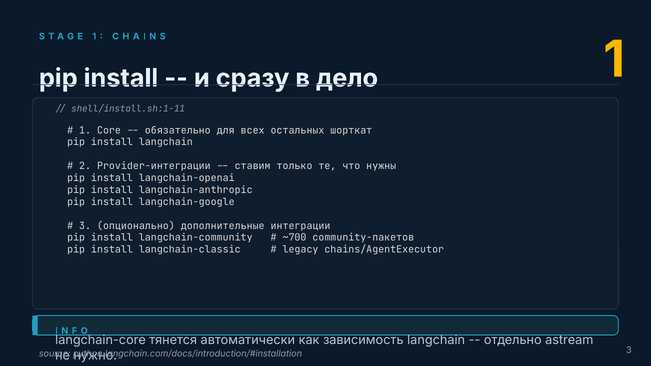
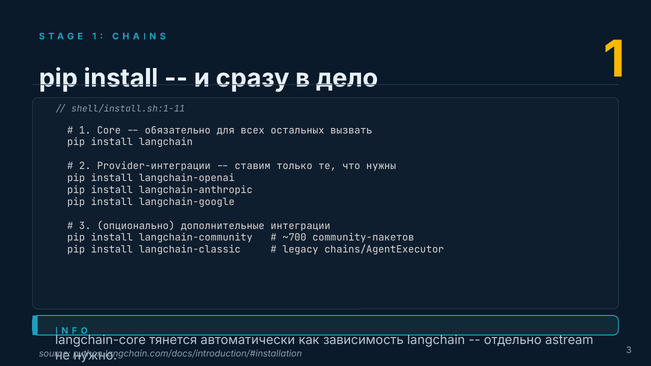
шорткат: шорткат -> вызвать (351, 130)
